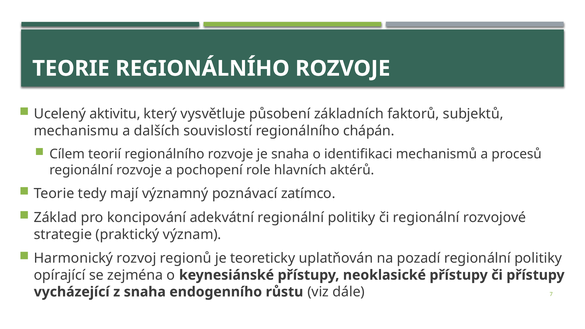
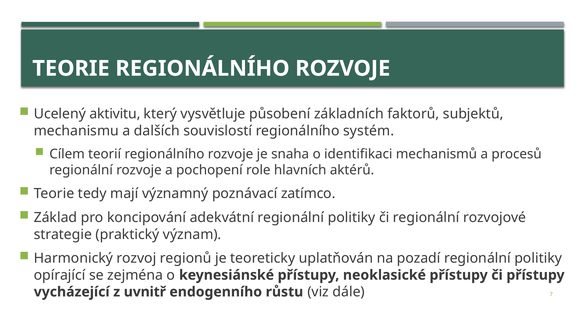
chápán: chápán -> systém (369, 131)
z snaha: snaha -> uvnitř (145, 292)
